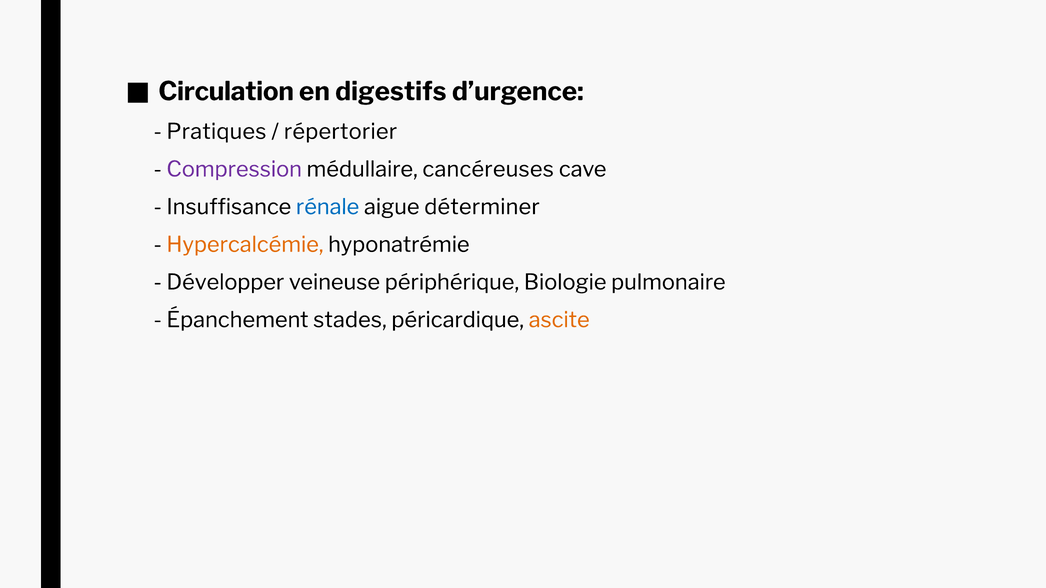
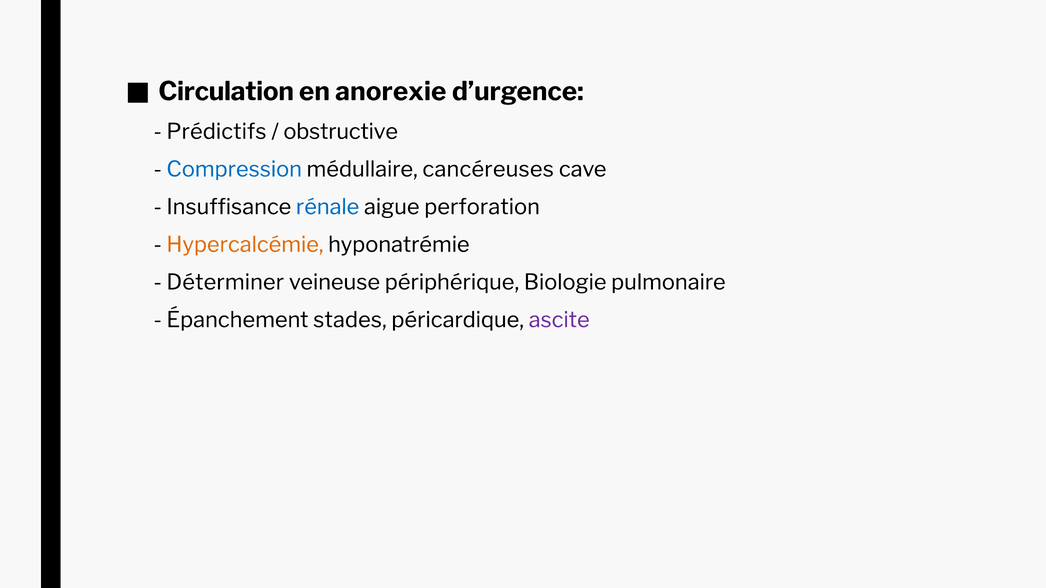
digestifs: digestifs -> anorexie (391, 92)
Pratiques: Pratiques -> Prédictifs (216, 132)
répertorier: répertorier -> obstructive (341, 132)
Compression colour: purple -> blue (234, 169)
déterminer: déterminer -> perforation (482, 207)
Développer: Développer -> Déterminer (225, 282)
ascite colour: orange -> purple (559, 320)
